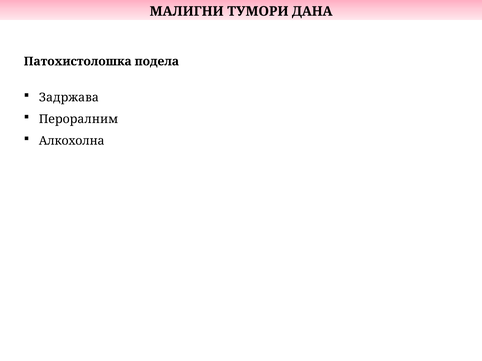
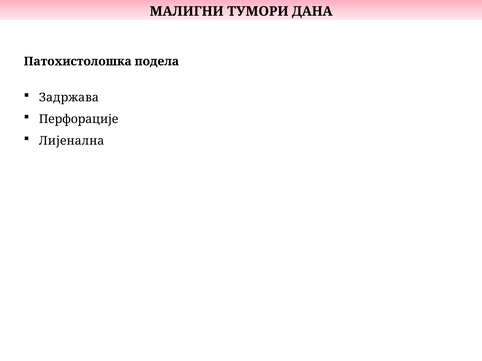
Пероралним: Пероралним -> Перфорације (79, 119)
Алкохолна: Алкохолна -> Лијенална (72, 141)
